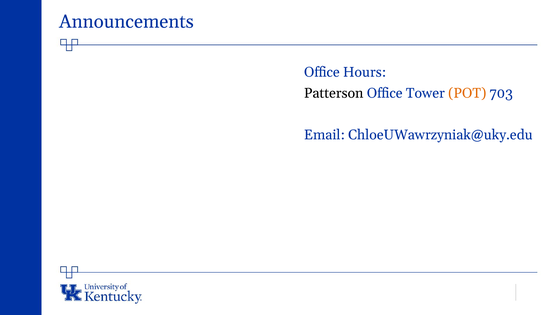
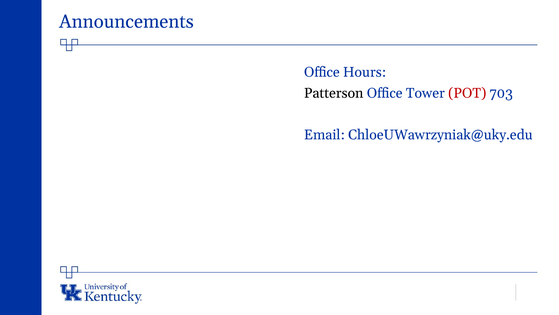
POT colour: orange -> red (467, 93)
